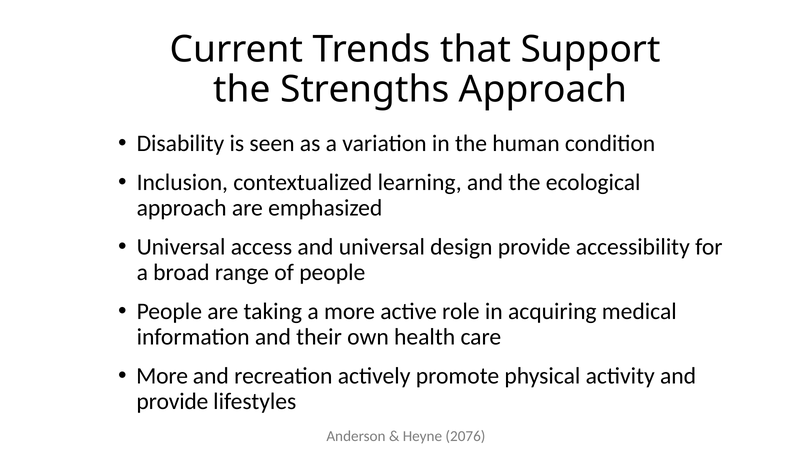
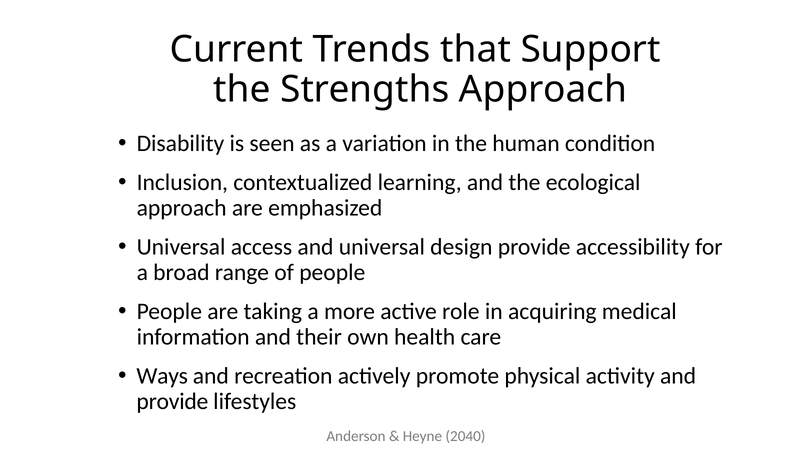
More: More -> Ways (162, 376)
2076: 2076 -> 2040 (465, 436)
